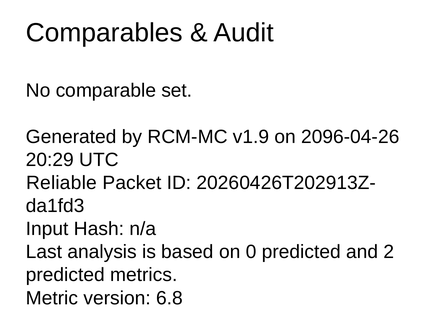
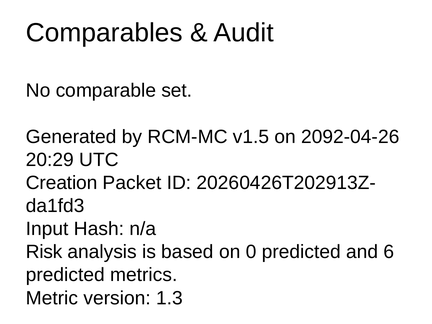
v1.9: v1.9 -> v1.5 (251, 137)
2096-04-26: 2096-04-26 -> 2092-04-26 (350, 137)
Reliable: Reliable -> Creation (62, 183)
Last: Last -> Risk (44, 252)
2: 2 -> 6 (389, 252)
6.8: 6.8 -> 1.3 (169, 298)
